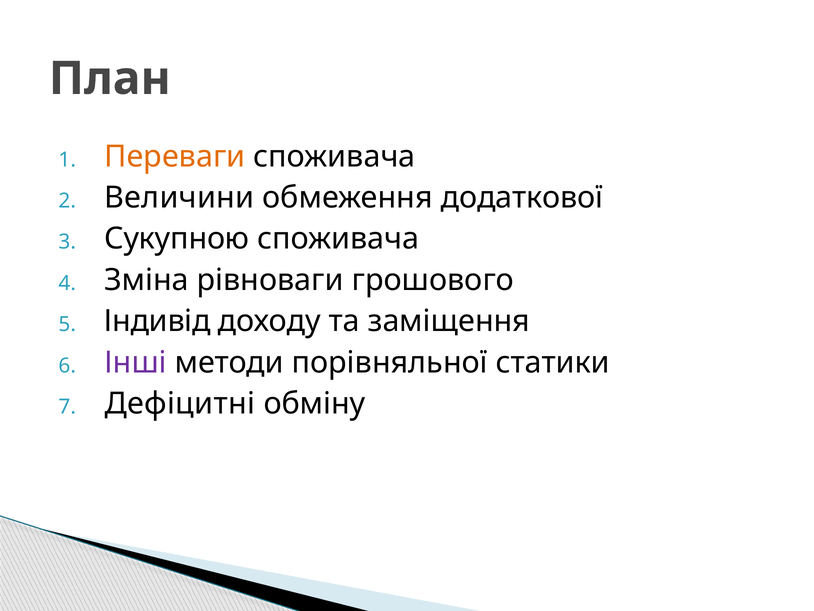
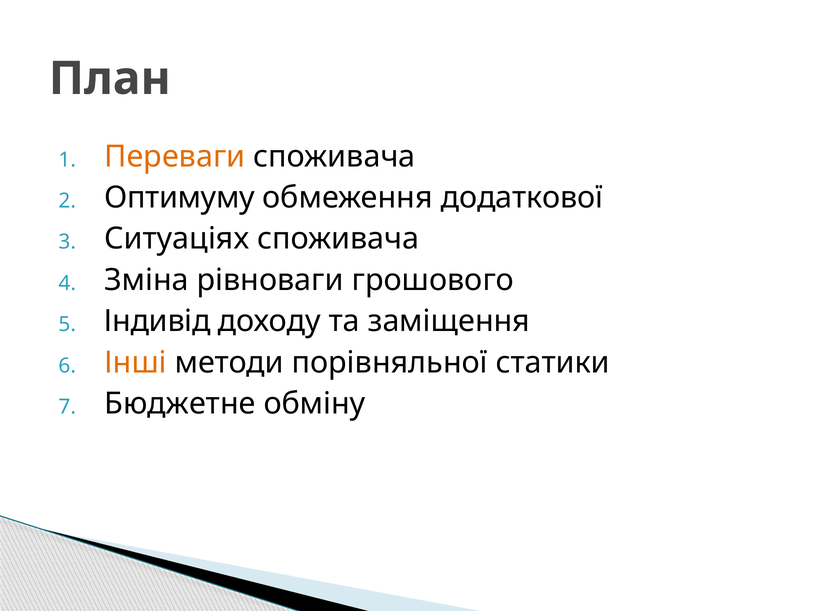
Величини: Величини -> Оптимуму (180, 198)
Сукупною: Сукупною -> Ситуаціях (177, 239)
Інші colour: purple -> orange (136, 362)
Дефіцитні: Дефіцитні -> Бюджетне (180, 403)
